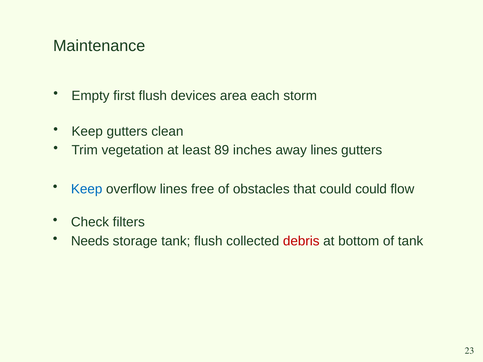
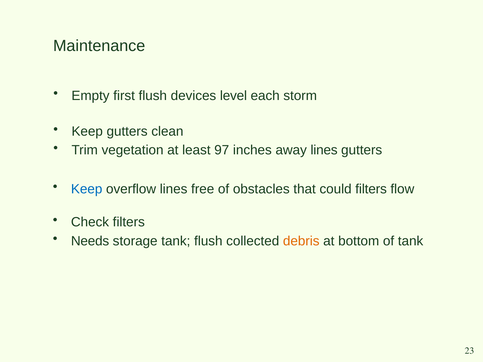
area: area -> level (233, 96)
89: 89 -> 97 (222, 150)
could could: could -> filters (371, 189)
debris colour: red -> orange (301, 241)
